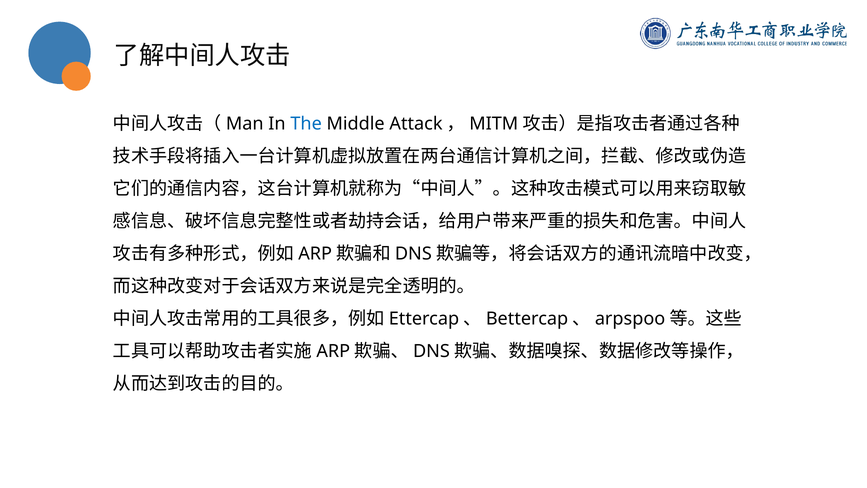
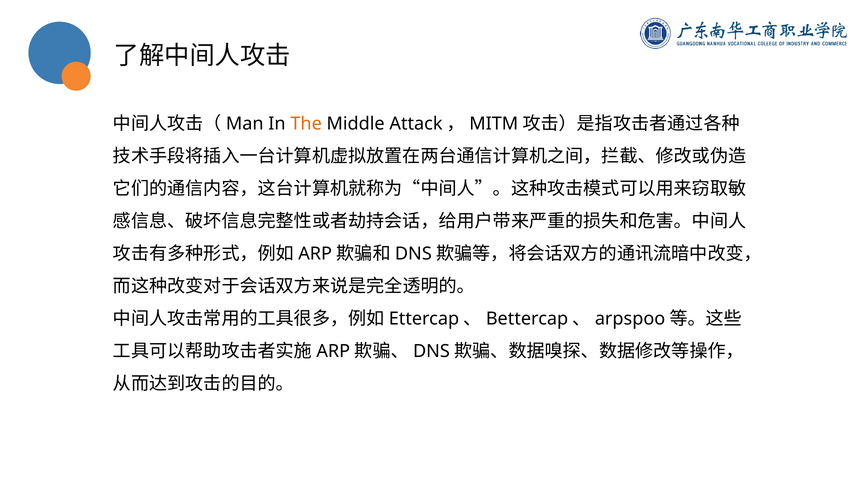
The colour: blue -> orange (306, 124)
